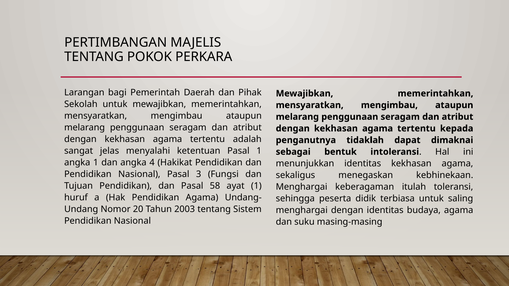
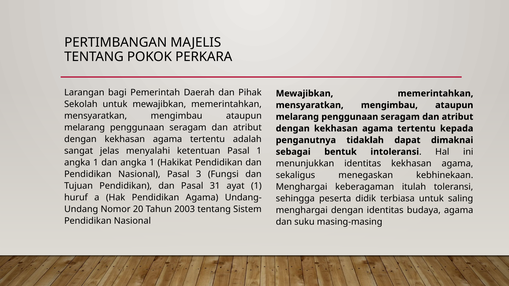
dan angka 4: 4 -> 1 (152, 163)
58: 58 -> 31 (215, 186)
